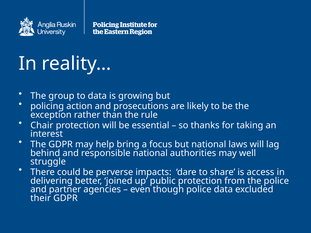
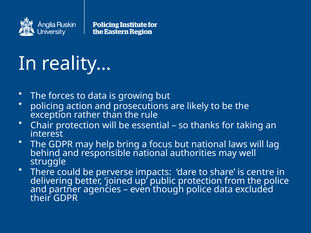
group: group -> forces (61, 96)
access: access -> centre (260, 172)
